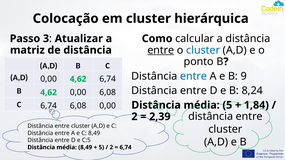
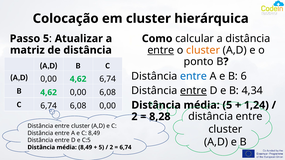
Passo 3: 3 -> 5 (46, 39)
cluster colour: blue -> orange (203, 50)
9: 9 -> 6 (244, 76)
entre underline: none -> present (194, 91)
8,24: 8,24 -> 4,34 (252, 91)
1,84: 1,84 -> 1,24 (256, 105)
2,39: 2,39 -> 8,28 (160, 117)
